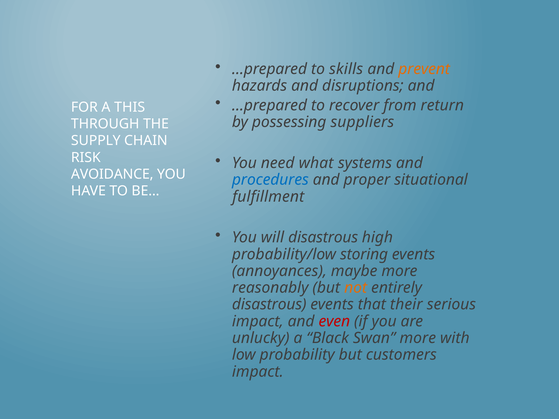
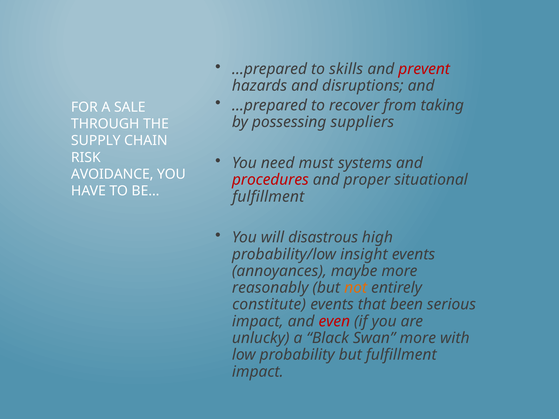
prevent colour: orange -> red (424, 69)
return: return -> taking (442, 105)
THIS: THIS -> SALE (130, 107)
what: what -> must (316, 163)
procedures colour: blue -> red (270, 180)
storing: storing -> insight (364, 254)
disastrous: disastrous -> constitute (269, 305)
their: their -> been (406, 305)
but customers: customers -> fulfillment (401, 355)
